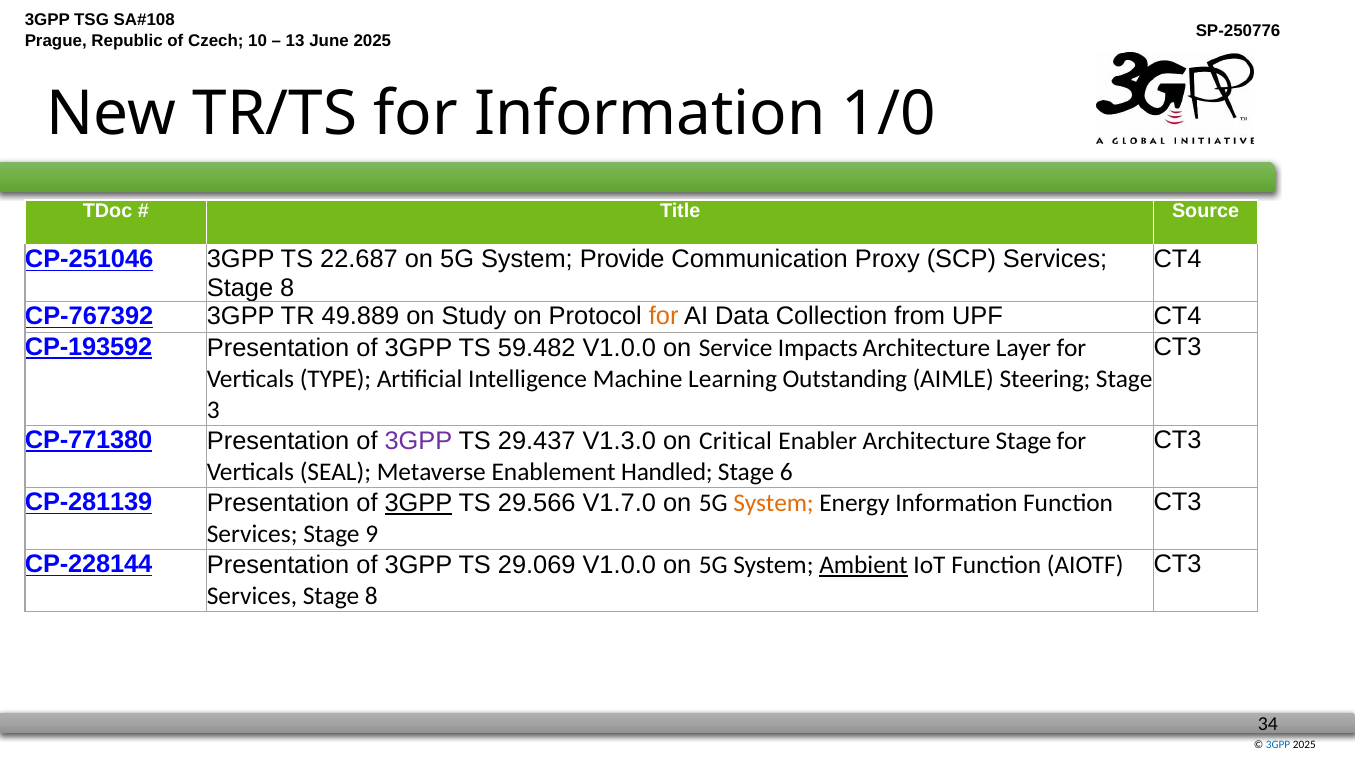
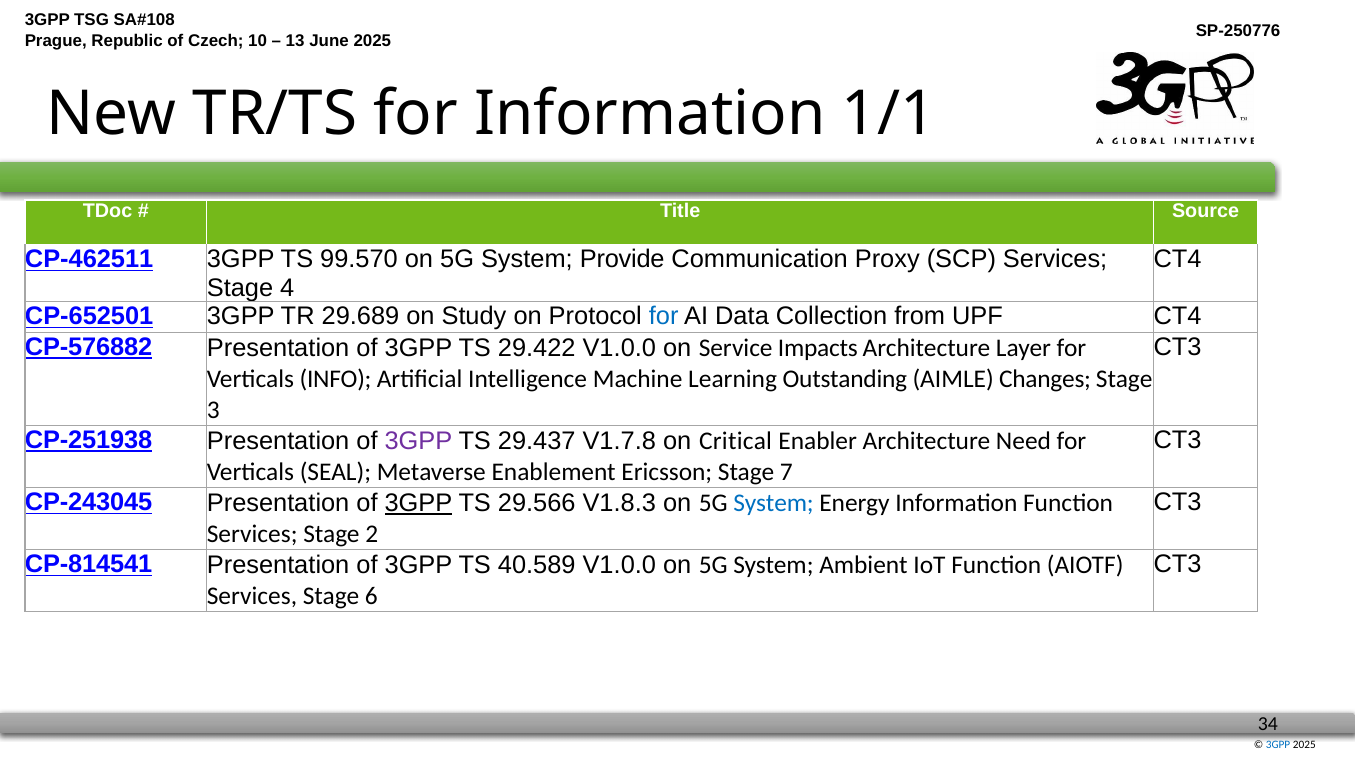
1/0: 1/0 -> 1/1 (889, 114)
CP-251046: CP-251046 -> CP-462511 (89, 260)
22.687: 22.687 -> 99.570 (359, 260)
8: 8 -> 4 (287, 288)
CP-767392: CP-767392 -> CP-652501 (89, 316)
49.889: 49.889 -> 29.689 (360, 316)
for colour: orange -> blue (664, 316)
CP-193592: CP-193592 -> CP-576882 (89, 347)
59.482: 59.482 -> 29.422 (537, 348)
TYPE: TYPE -> INFO (336, 379)
Steering: Steering -> Changes (1045, 379)
CP-771380: CP-771380 -> CP-251938 (89, 440)
V1.3.0: V1.3.0 -> V1.7.8 (619, 441)
Architecture Stage: Stage -> Need (1024, 441)
Handled: Handled -> Ericsson (667, 472)
6: 6 -> 7 (786, 472)
CP-281139: CP-281139 -> CP-243045 (89, 502)
V1.7.0: V1.7.0 -> V1.8.3 (619, 503)
System colour: orange -> blue (773, 503)
9: 9 -> 2 (372, 534)
CP-228144: CP-228144 -> CP-814541 (89, 564)
29.069: 29.069 -> 40.589 (537, 565)
Ambient underline: present -> none (863, 565)
8: 8 -> 6 (371, 596)
